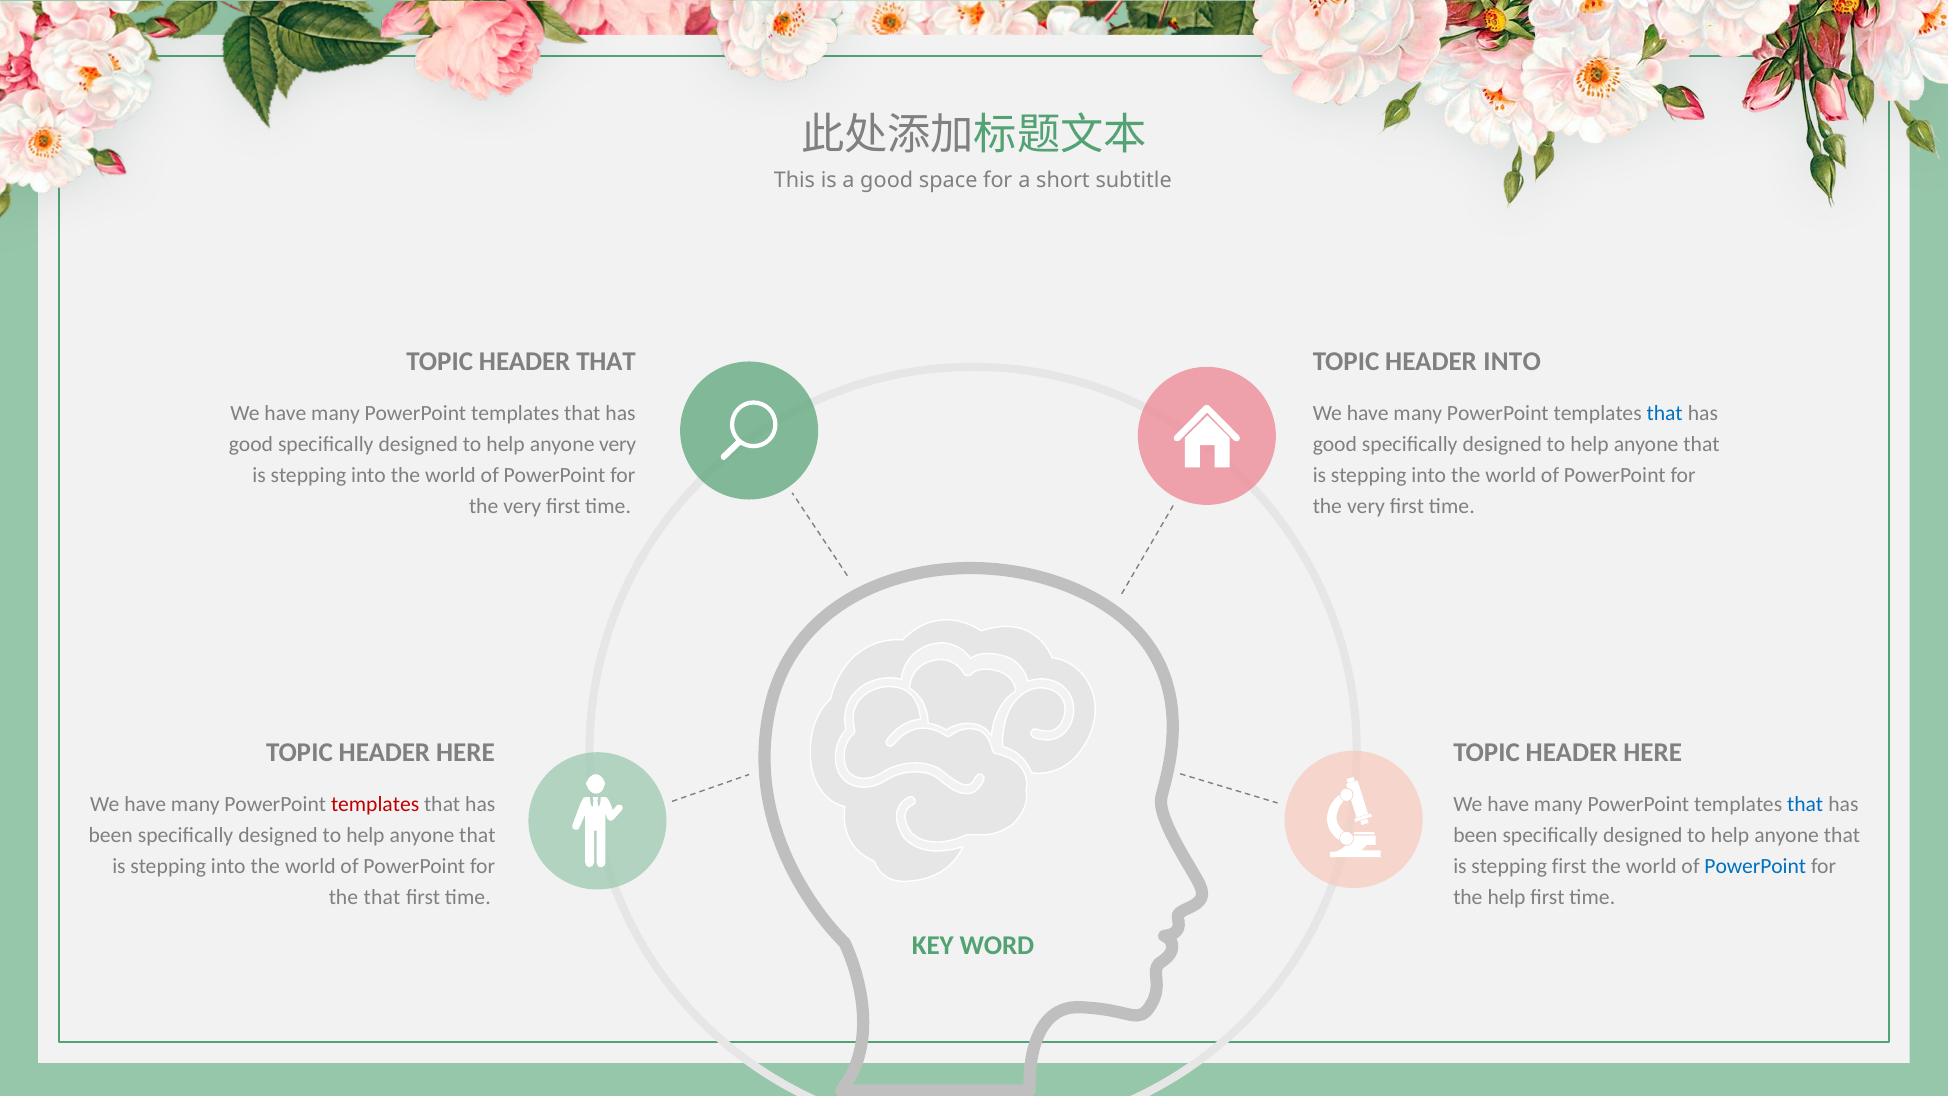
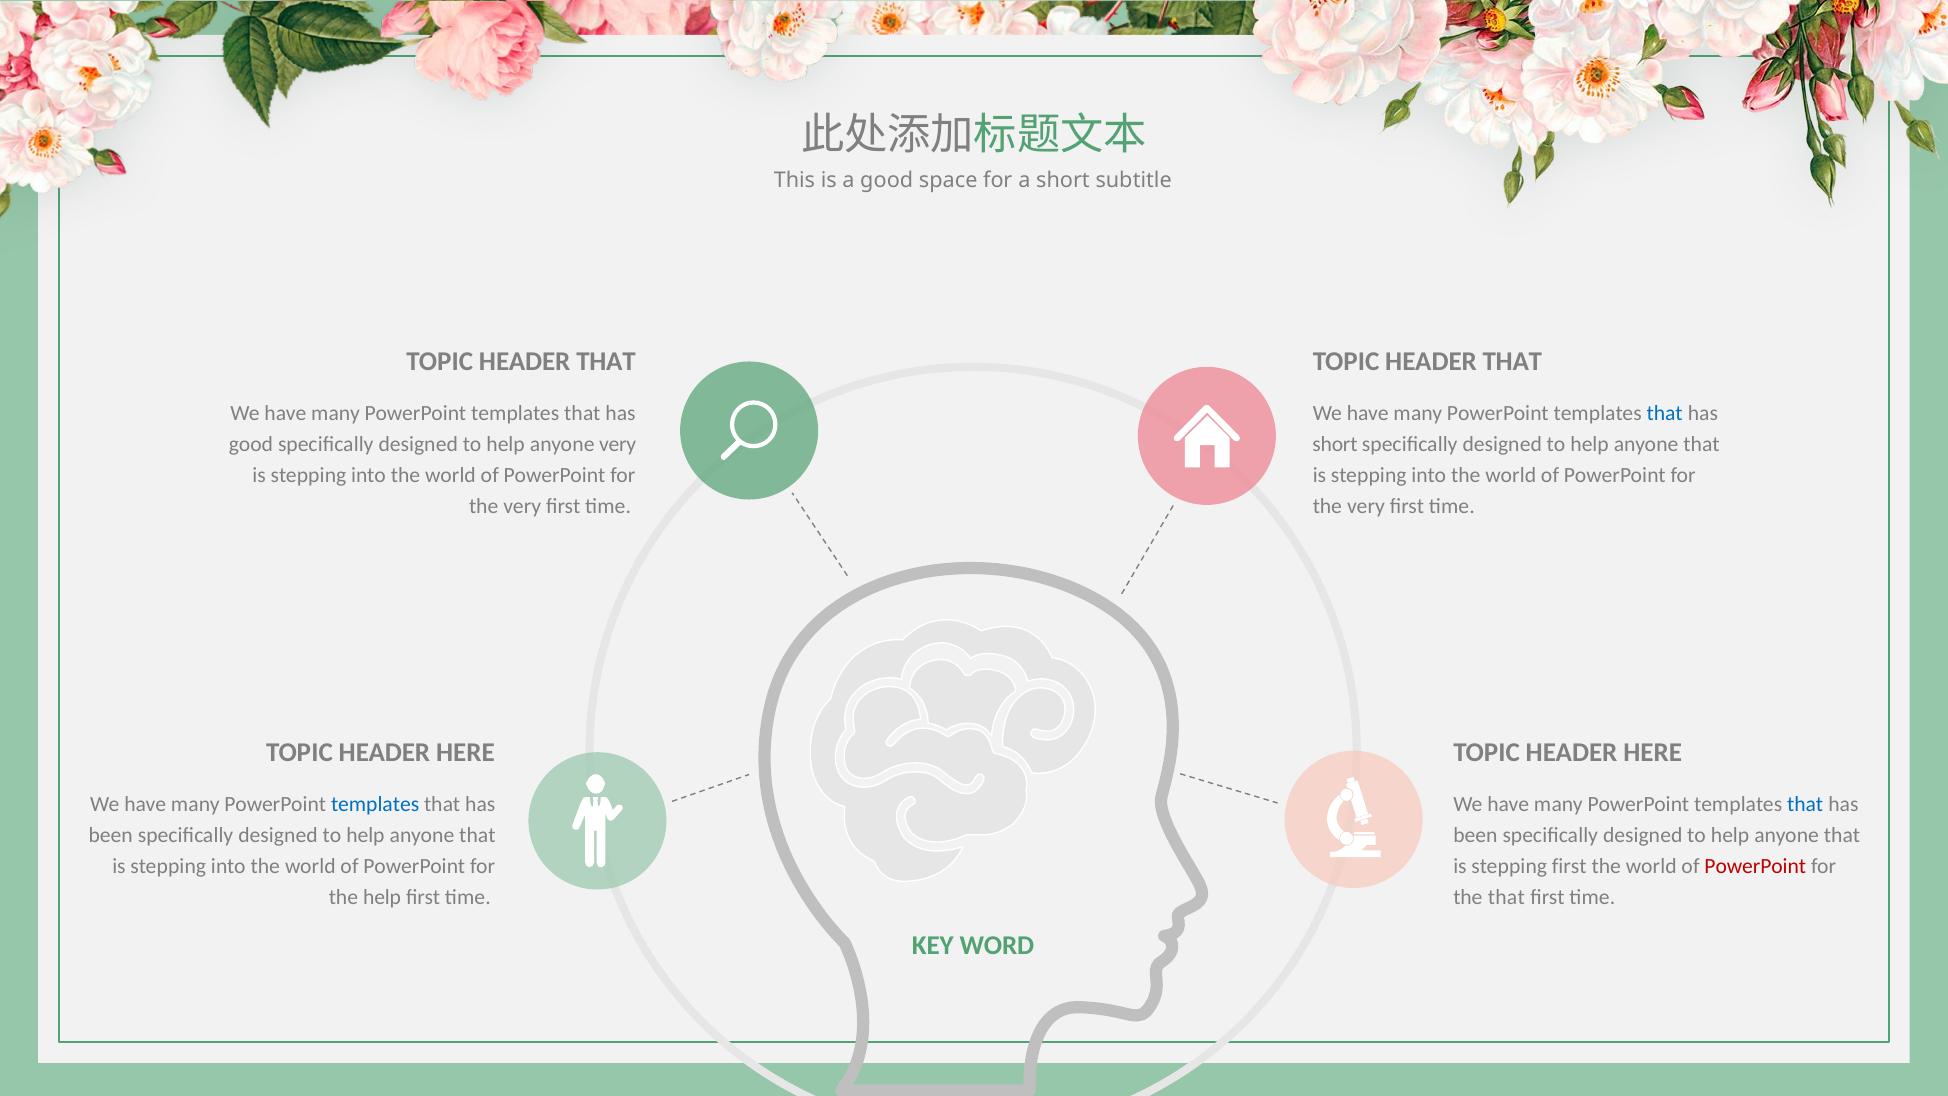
INTO: INTO -> THAT (1512, 361)
good: good -> short (1335, 444)
templates colour: red -> blue (375, 804)
PowerPoint colour: blue -> red (1755, 866)
the that: that -> help (382, 897)
the help: help -> that (1506, 897)
